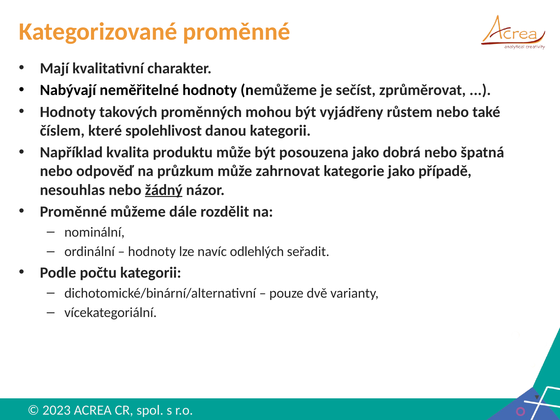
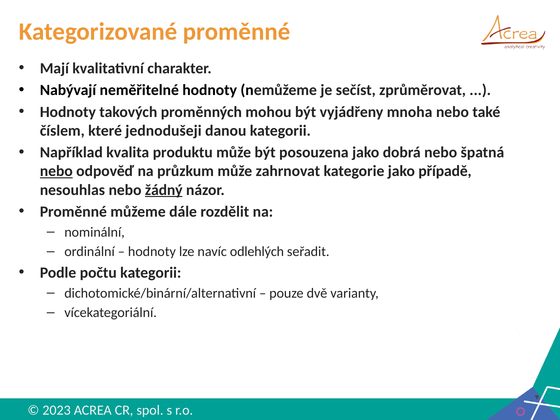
růstem: růstem -> mnoha (410, 112)
spolehlivost: spolehlivost -> jednodušeji (164, 131)
nebo underline: none -> present (56, 171)
